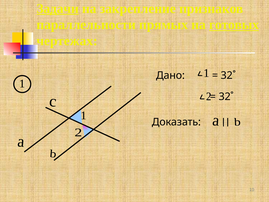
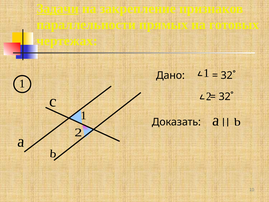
готовых underline: present -> none (234, 25)
